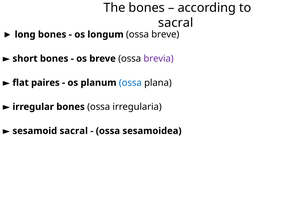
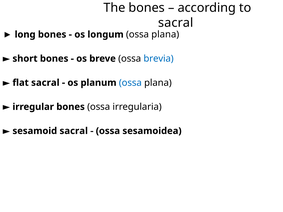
longum ossa breve: breve -> plana (165, 35)
brevia colour: purple -> blue (159, 59)
flat paires: paires -> sacral (45, 83)
